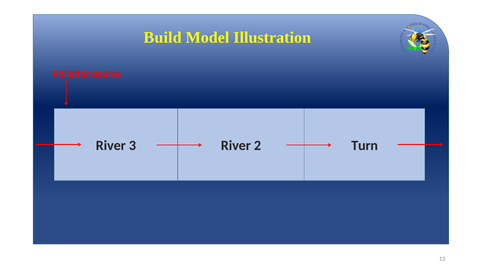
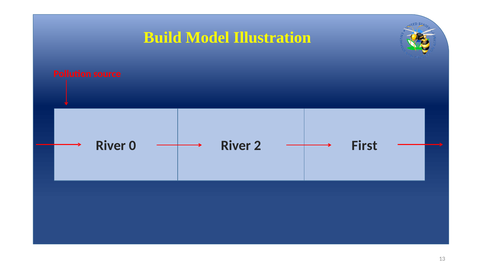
3: 3 -> 0 (132, 146)
Turn: Turn -> First (364, 146)
